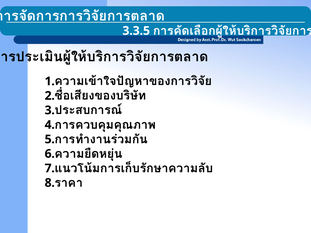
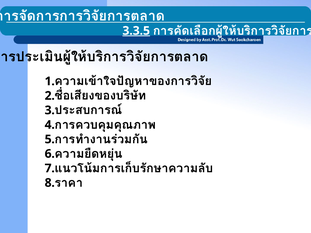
3.3.5 underline: none -> present (136, 31)
